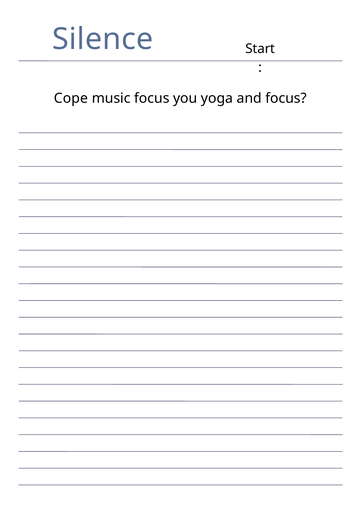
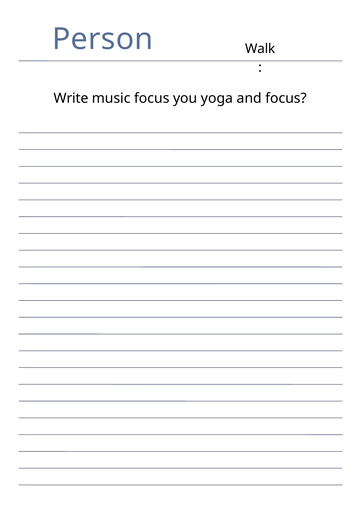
Silence: Silence -> Person (103, 39)
Start: Start -> Walk (260, 49)
Cope: Cope -> Write (71, 98)
